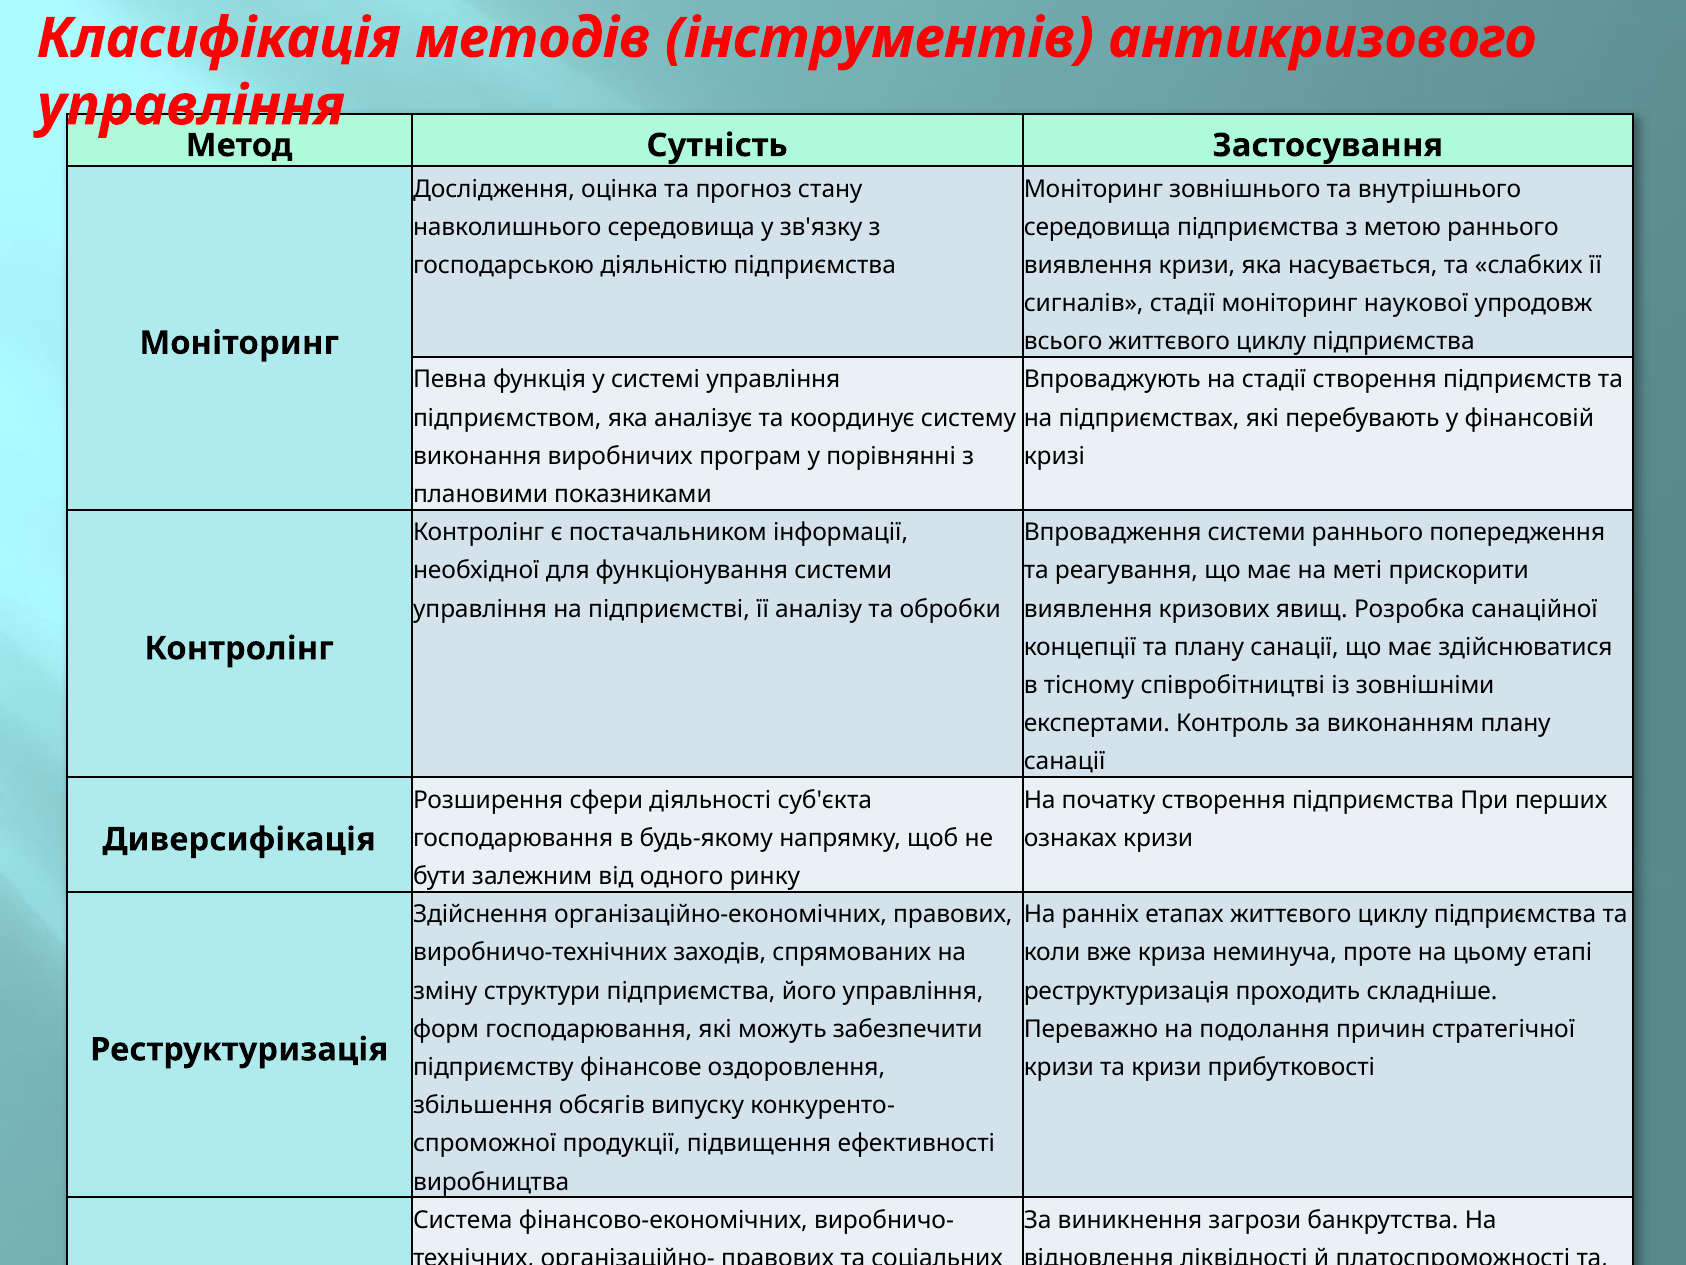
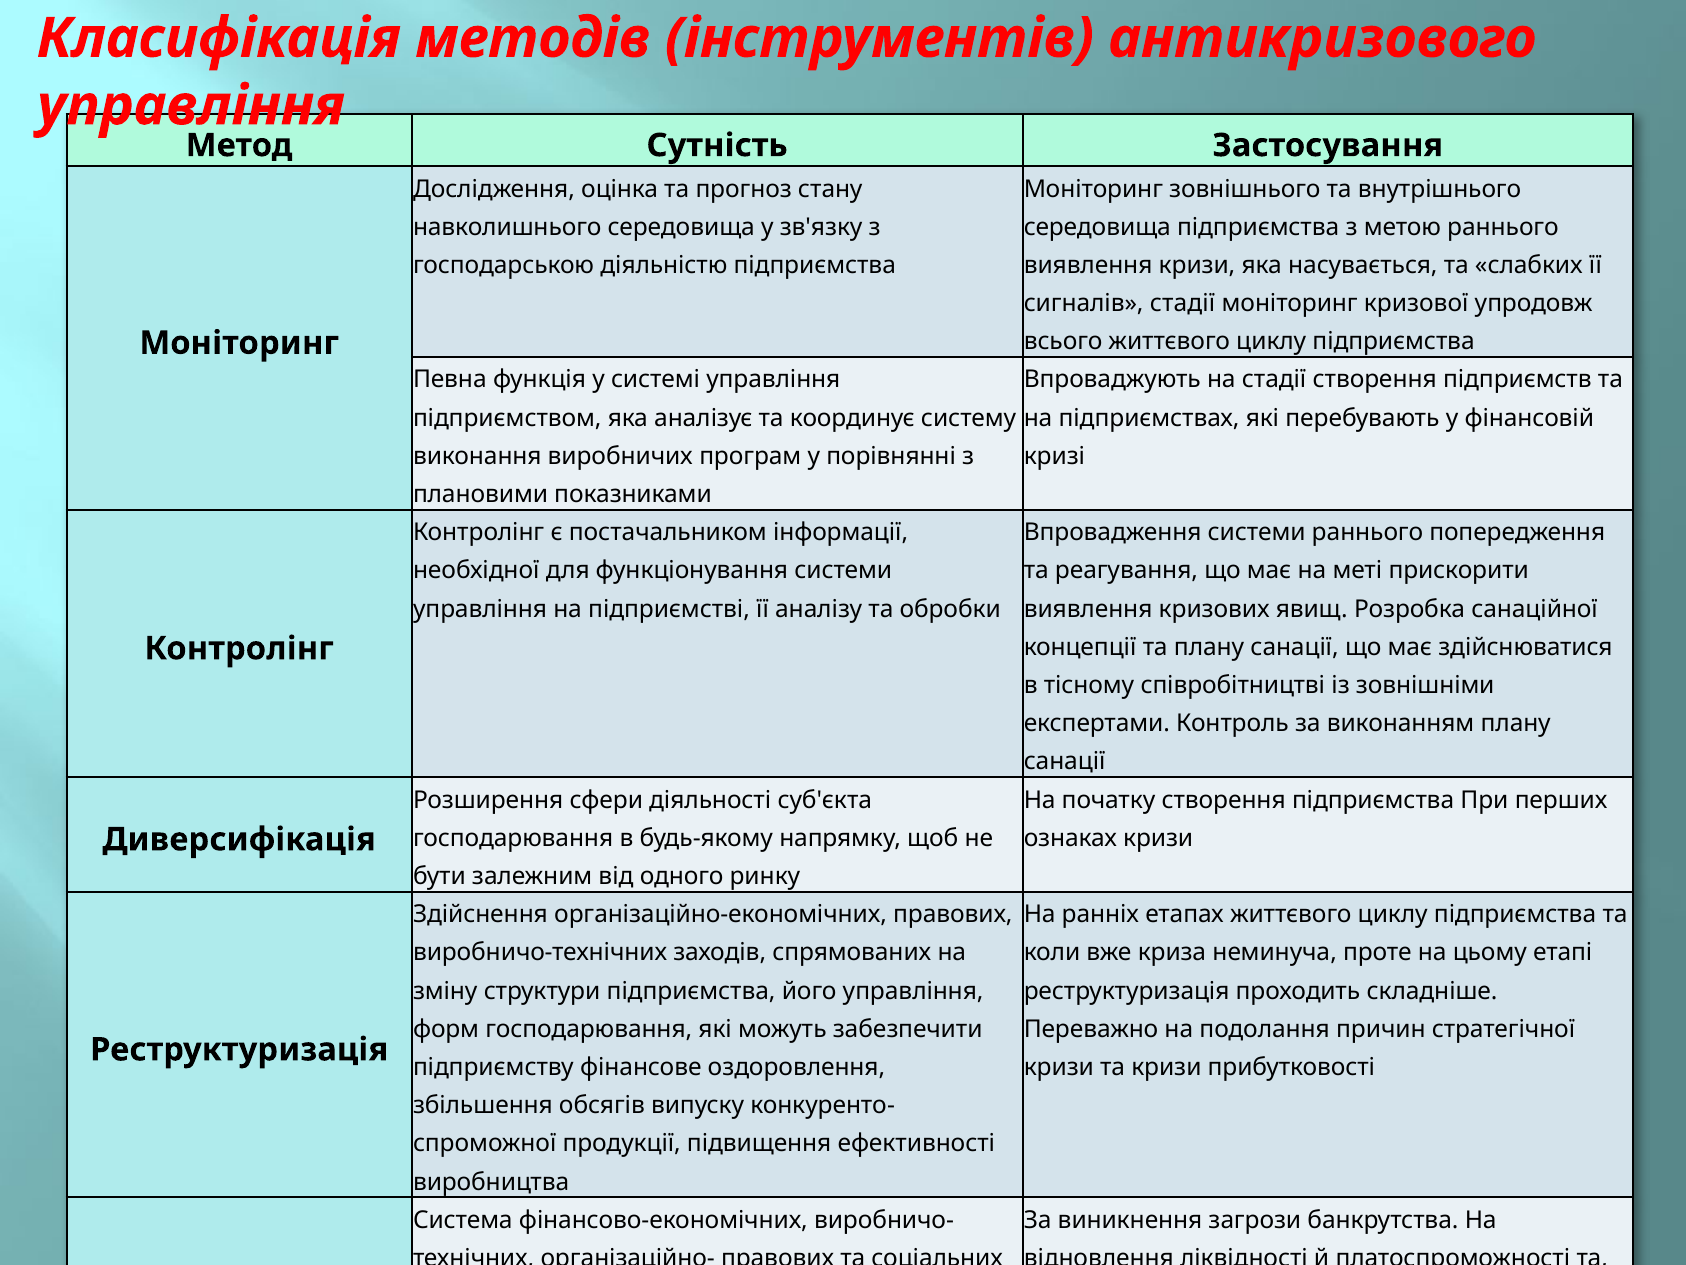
наукової: наукової -> кризової (1416, 303)
